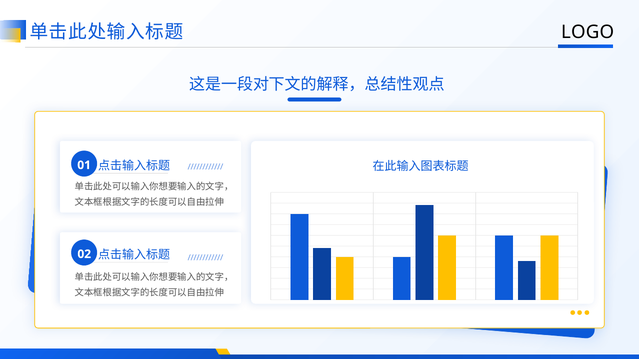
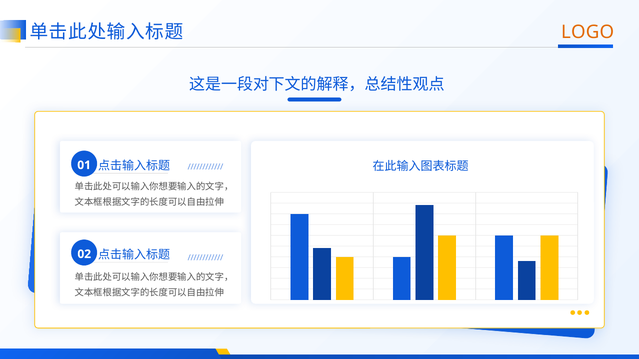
LOGO colour: black -> orange (588, 32)
